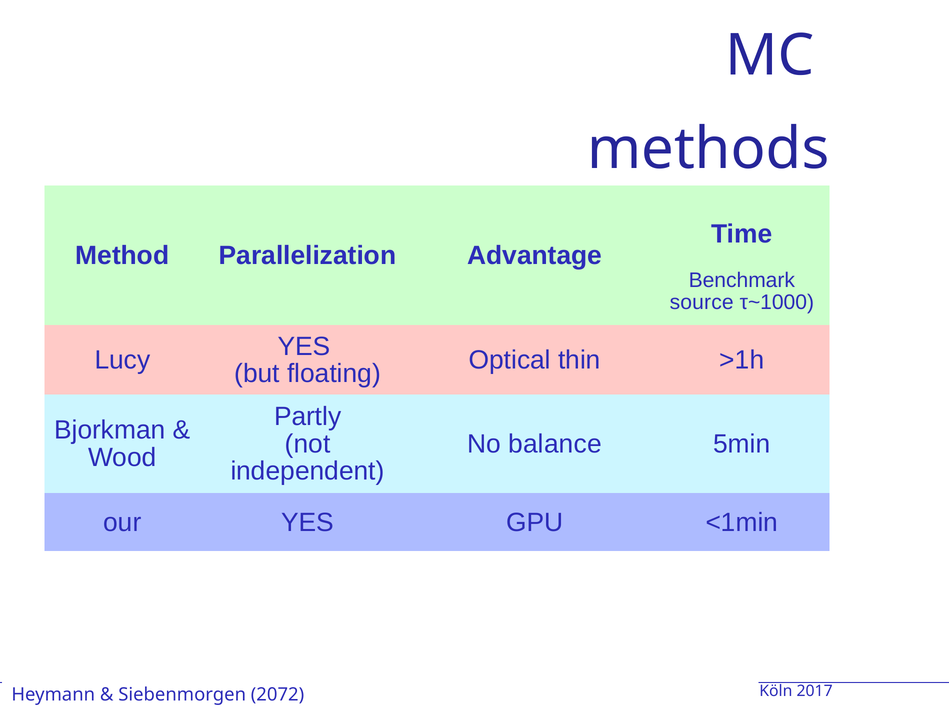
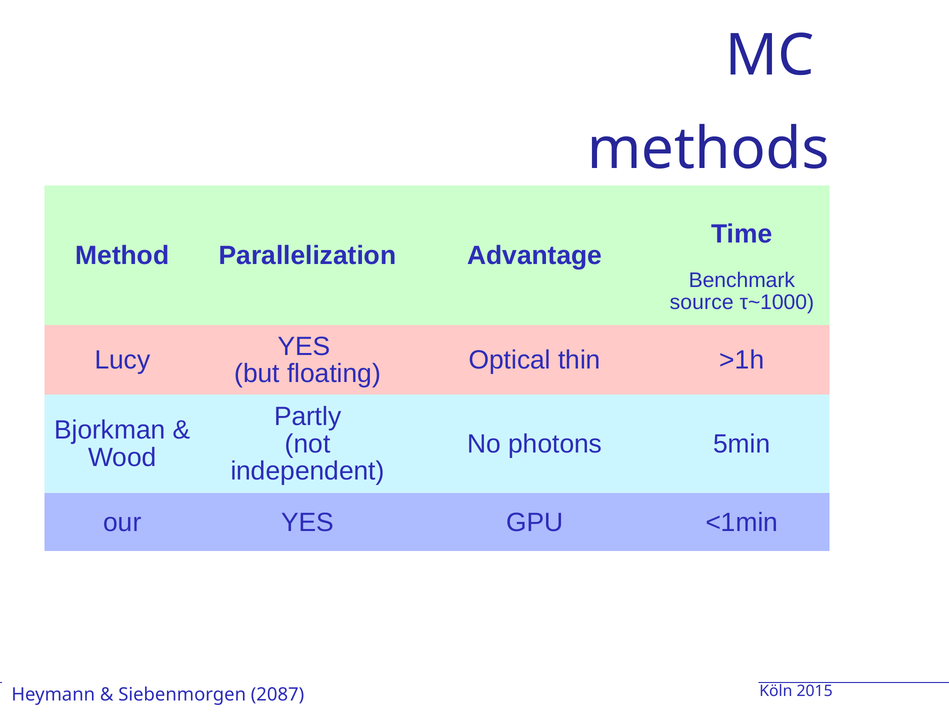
balance: balance -> photons (555, 444)
2017: 2017 -> 2015 (815, 691)
2072: 2072 -> 2087 (277, 694)
